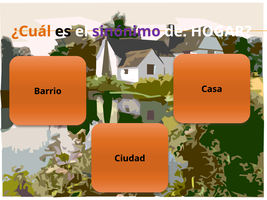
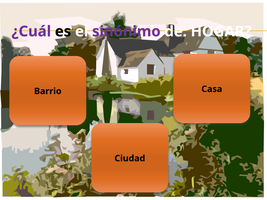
¿Cuál colour: orange -> purple (31, 31)
